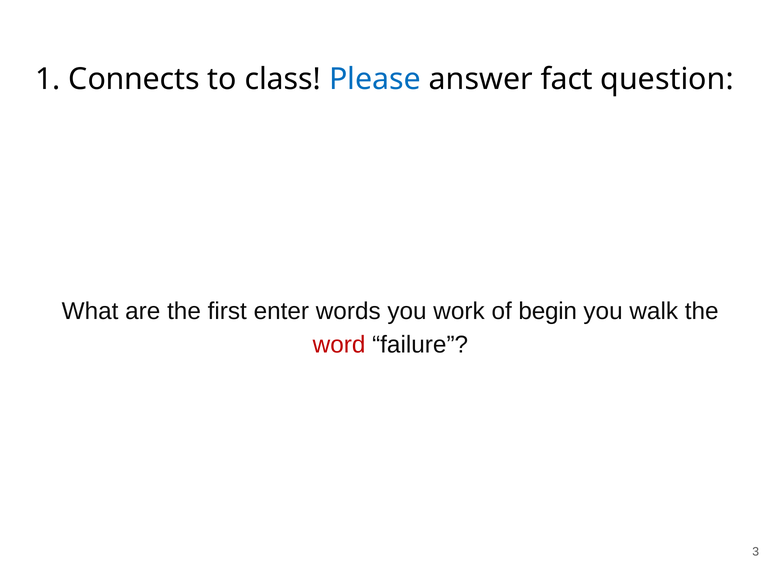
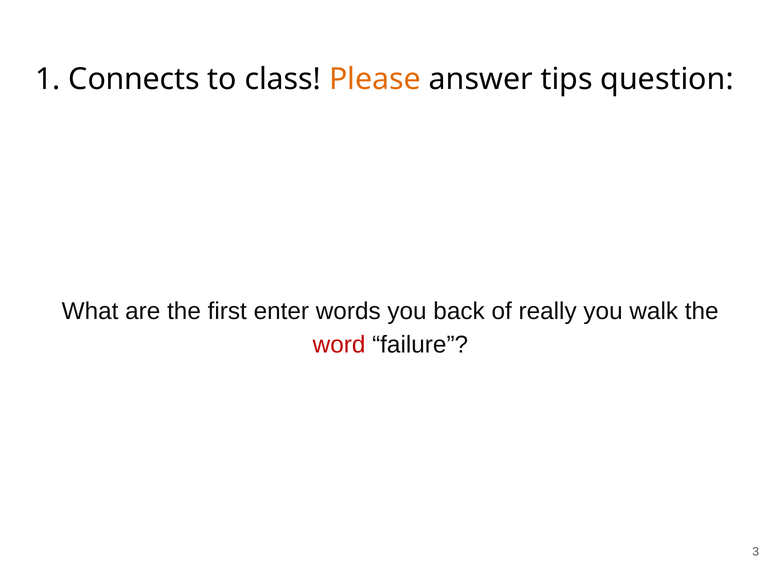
Please colour: blue -> orange (375, 79)
fact: fact -> tips (567, 79)
work: work -> back (459, 312)
begin: begin -> really (548, 312)
